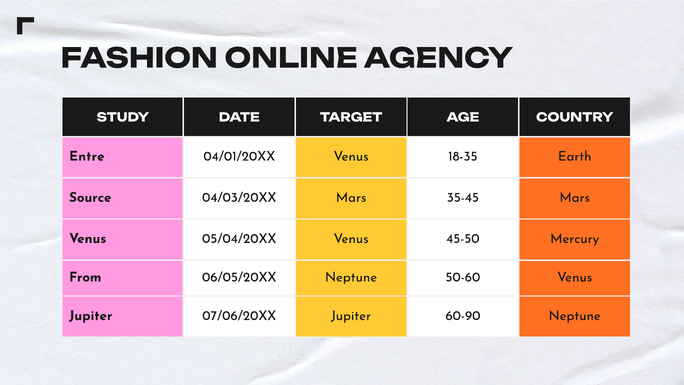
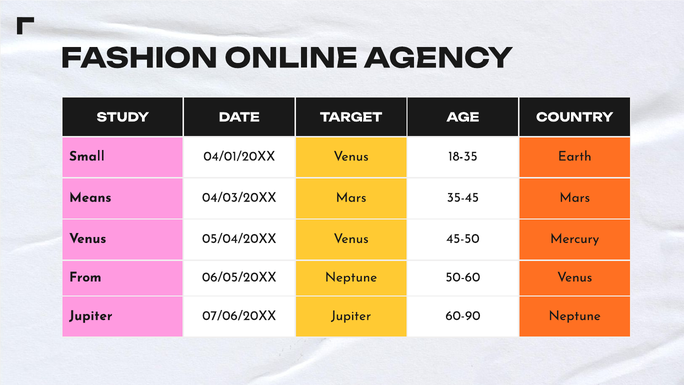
Entre: Entre -> Small (87, 156)
Source: Source -> Means (90, 197)
